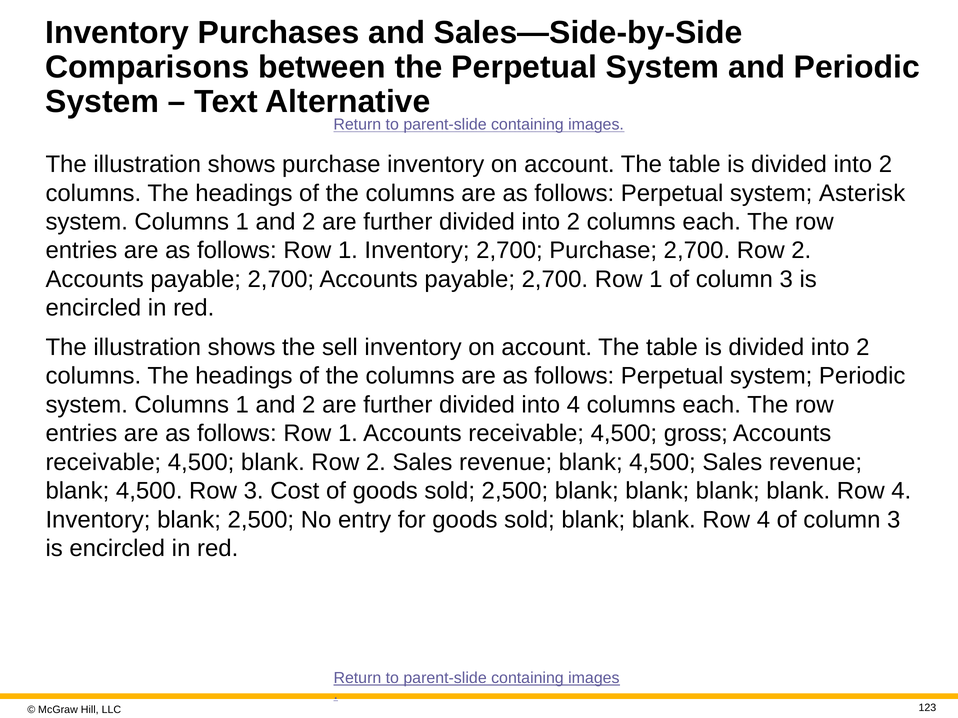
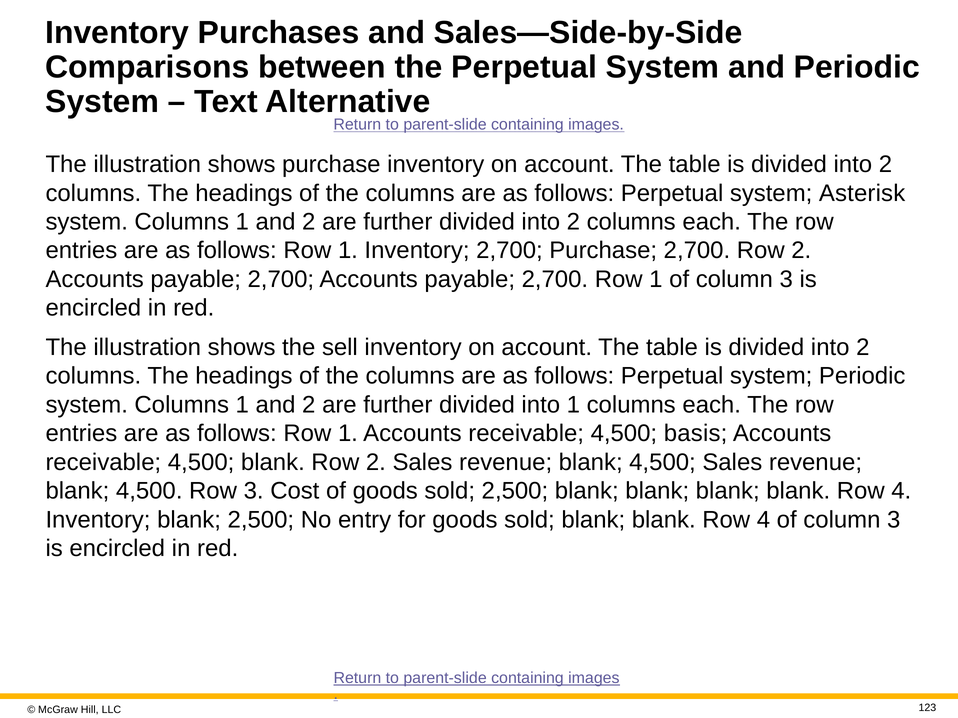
into 4: 4 -> 1 (573, 405)
gross: gross -> basis (696, 434)
